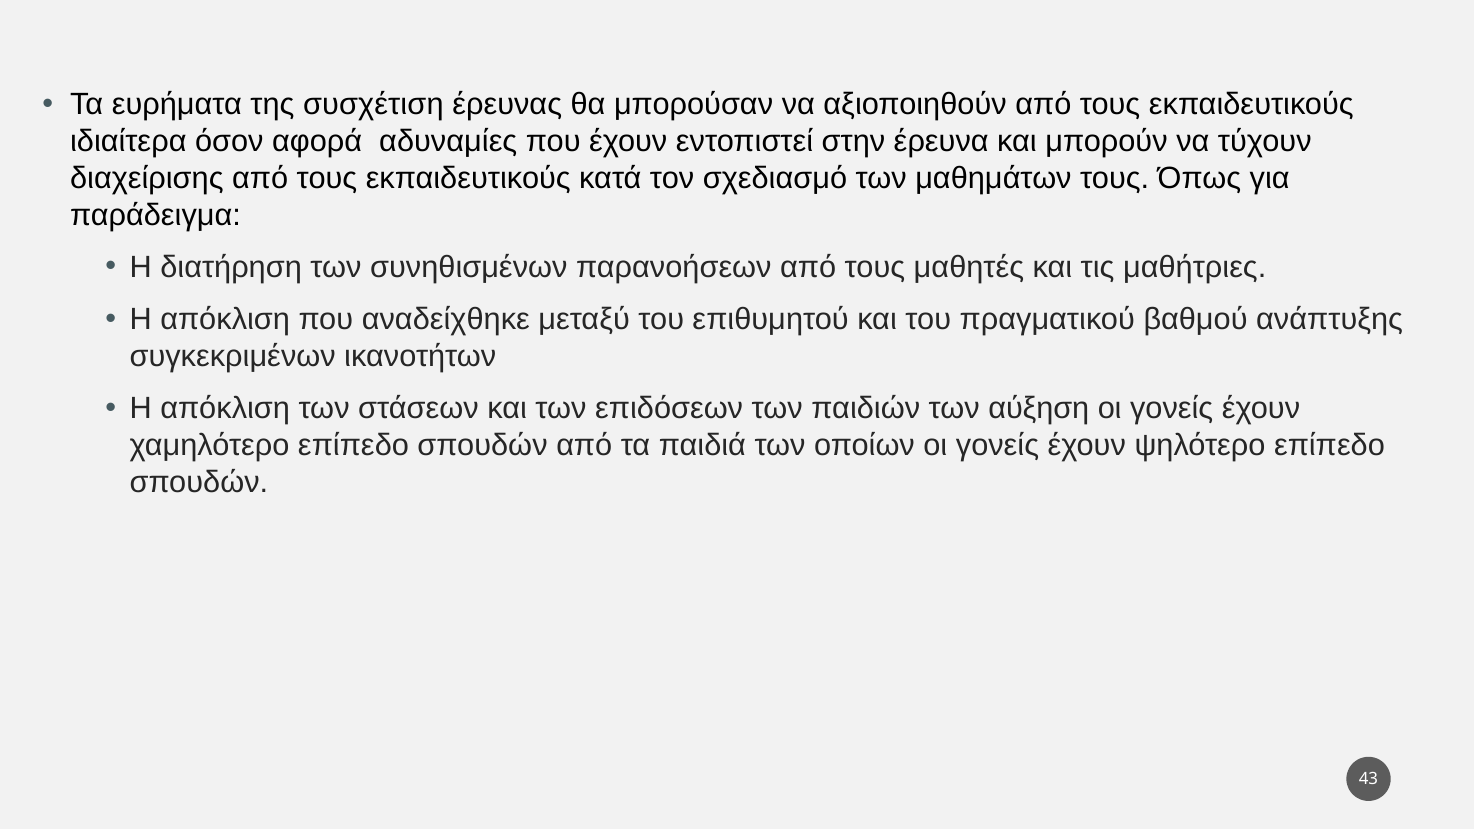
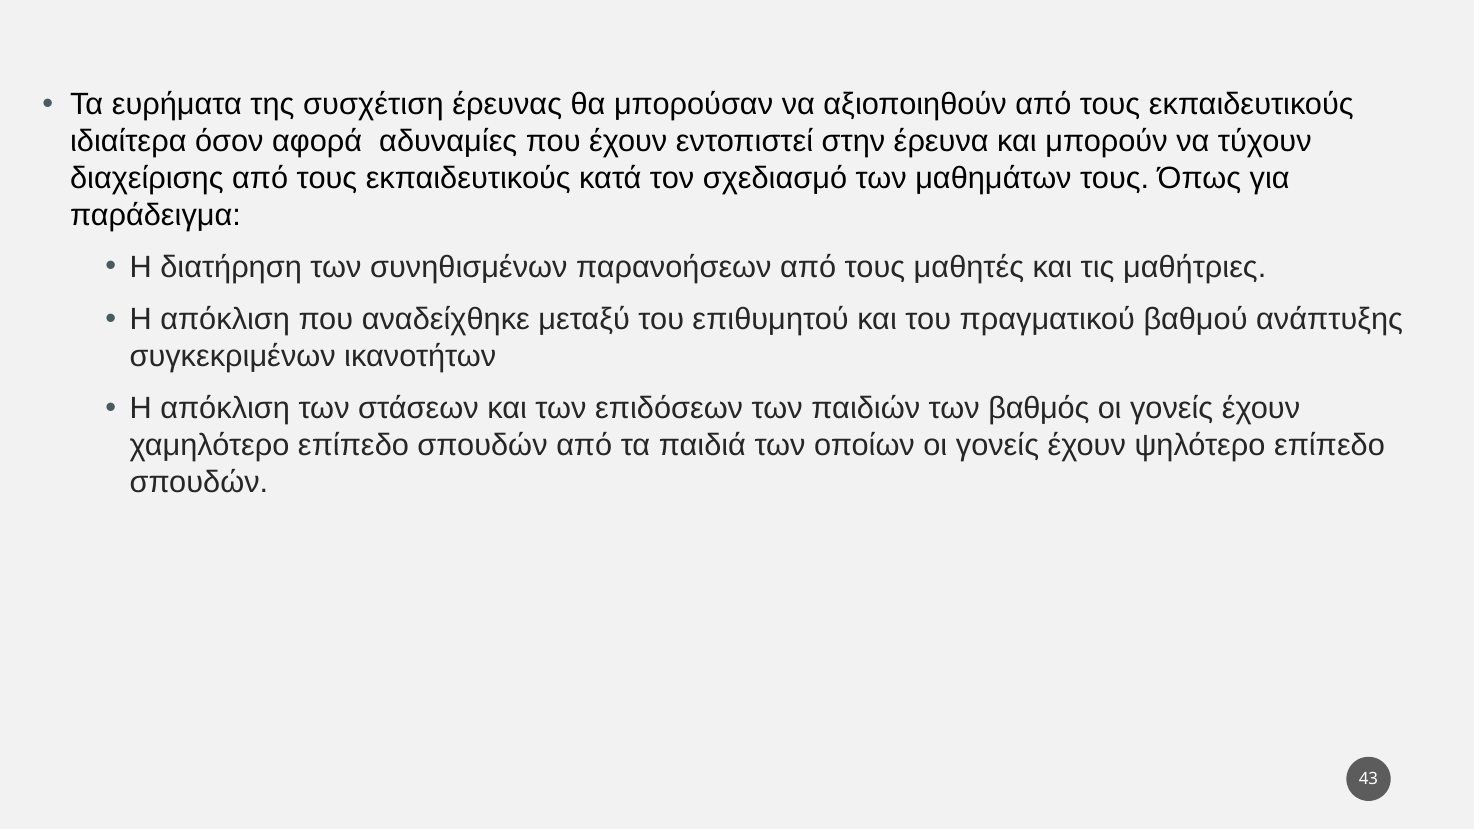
αύξηση: αύξηση -> βαθμός (1039, 409)
